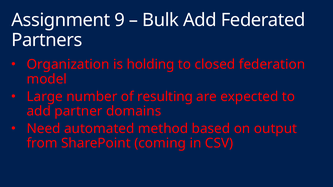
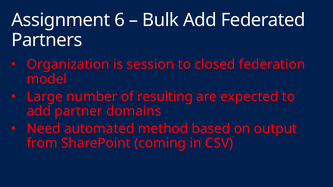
9: 9 -> 6 (120, 20)
holding: holding -> session (150, 65)
